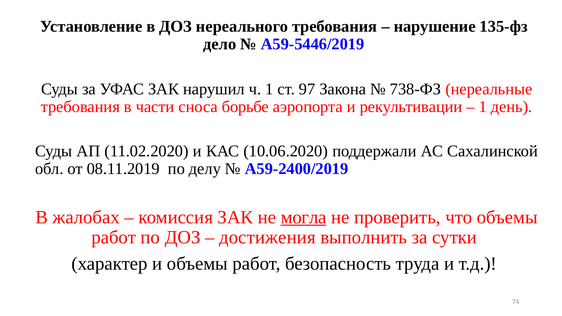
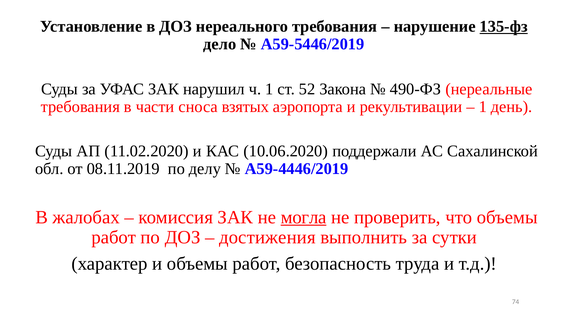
135-фз underline: none -> present (504, 26)
97: 97 -> 52 (307, 89)
738-ФЗ: 738-ФЗ -> 490-ФЗ (415, 89)
борьбе: борьбе -> взятых (245, 107)
А59-2400/2019: А59-2400/2019 -> А59-4446/2019 (297, 169)
